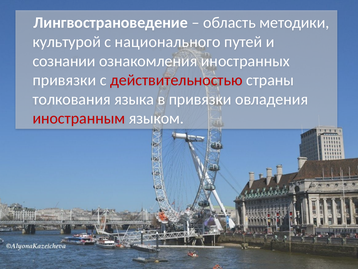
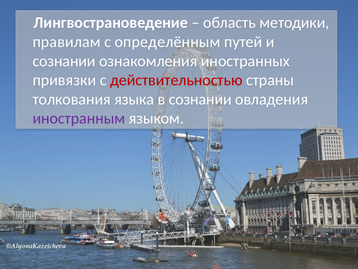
культурой: культурой -> правилам (67, 42)
национального: национального -> определённым (168, 42)
в привязки: привязки -> сознании (200, 99)
иностранным colour: red -> purple (79, 118)
